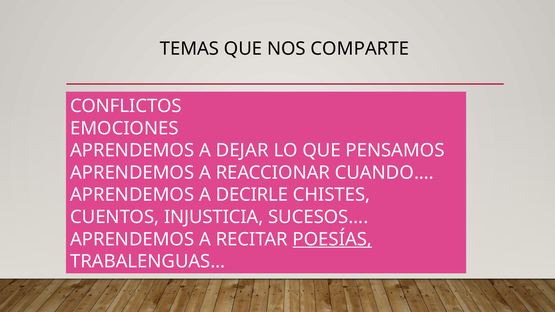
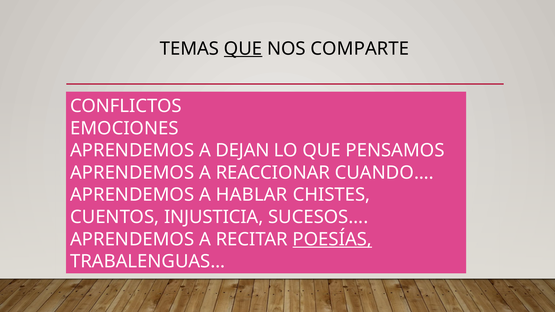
QUE underline: none -> present (243, 49)
DEJAR: DEJAR -> DEJAN (242, 151)
DECIRLE: DECIRLE -> HABLAR (252, 195)
